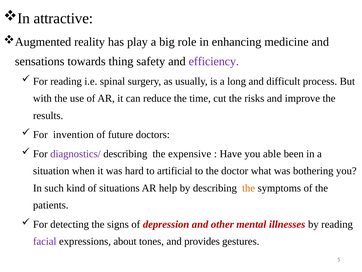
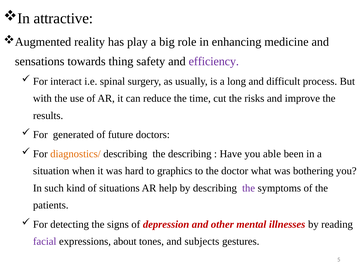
For reading: reading -> interact (66, 81)
invention: invention -> generated (73, 134)
diagnostics/ colour: purple -> orange (76, 154)
the expensive: expensive -> describing (190, 154)
artificial: artificial -> graphics (175, 171)
the colour: orange -> purple (249, 188)
provides: provides -> subjects (202, 241)
